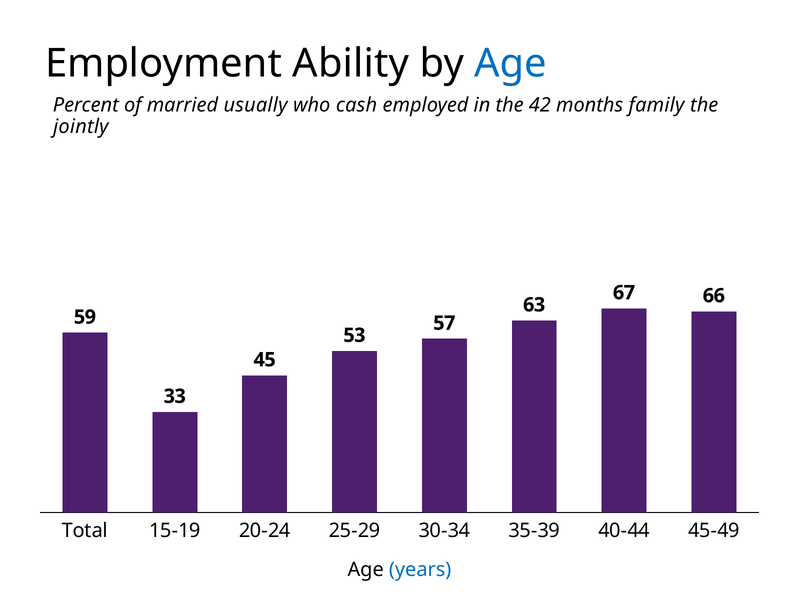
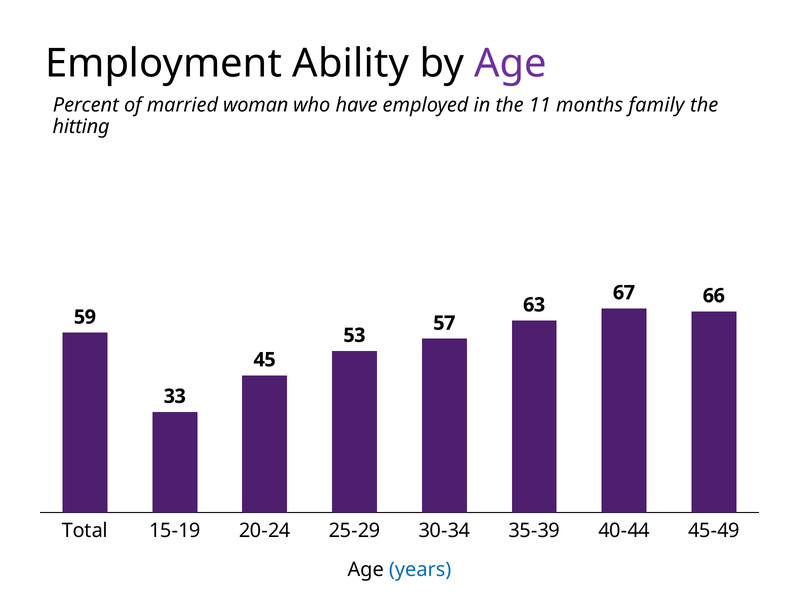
Age colour: blue -> purple (511, 63)
usually: usually -> woman (256, 105)
cash: cash -> have (357, 105)
42: 42 -> 11 (540, 105)
jointly: jointly -> hitting (81, 127)
